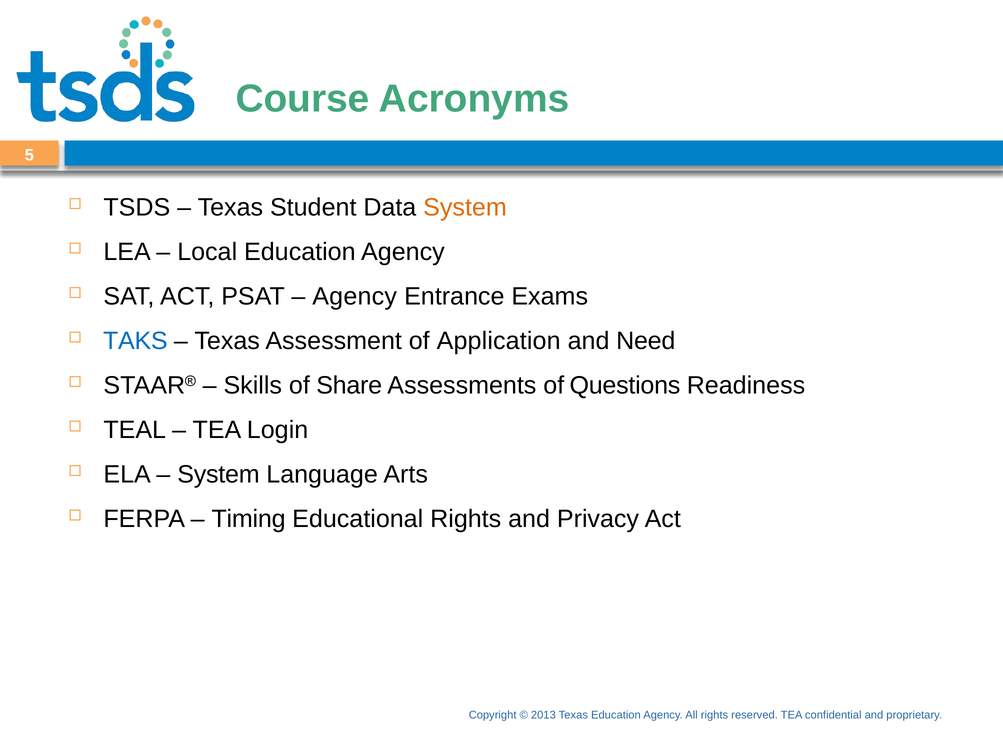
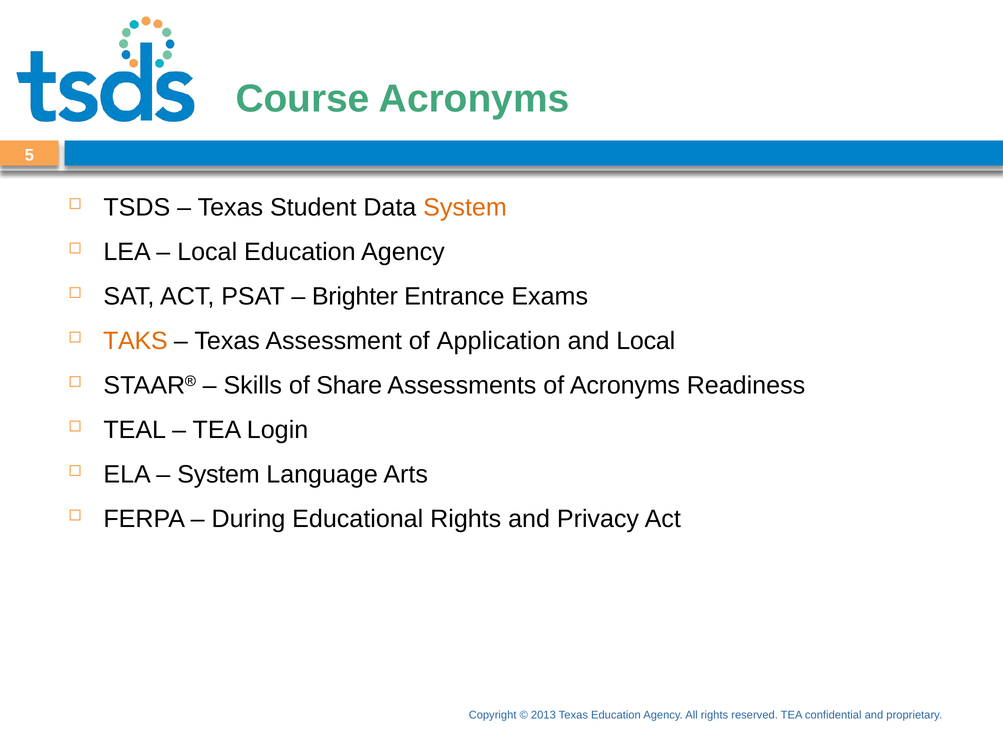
Agency: Agency -> Brighter (355, 296)
TAKS colour: blue -> orange (135, 341)
and Need: Need -> Local (646, 341)
of Questions: Questions -> Acronyms (625, 385)
Timing: Timing -> During (248, 518)
